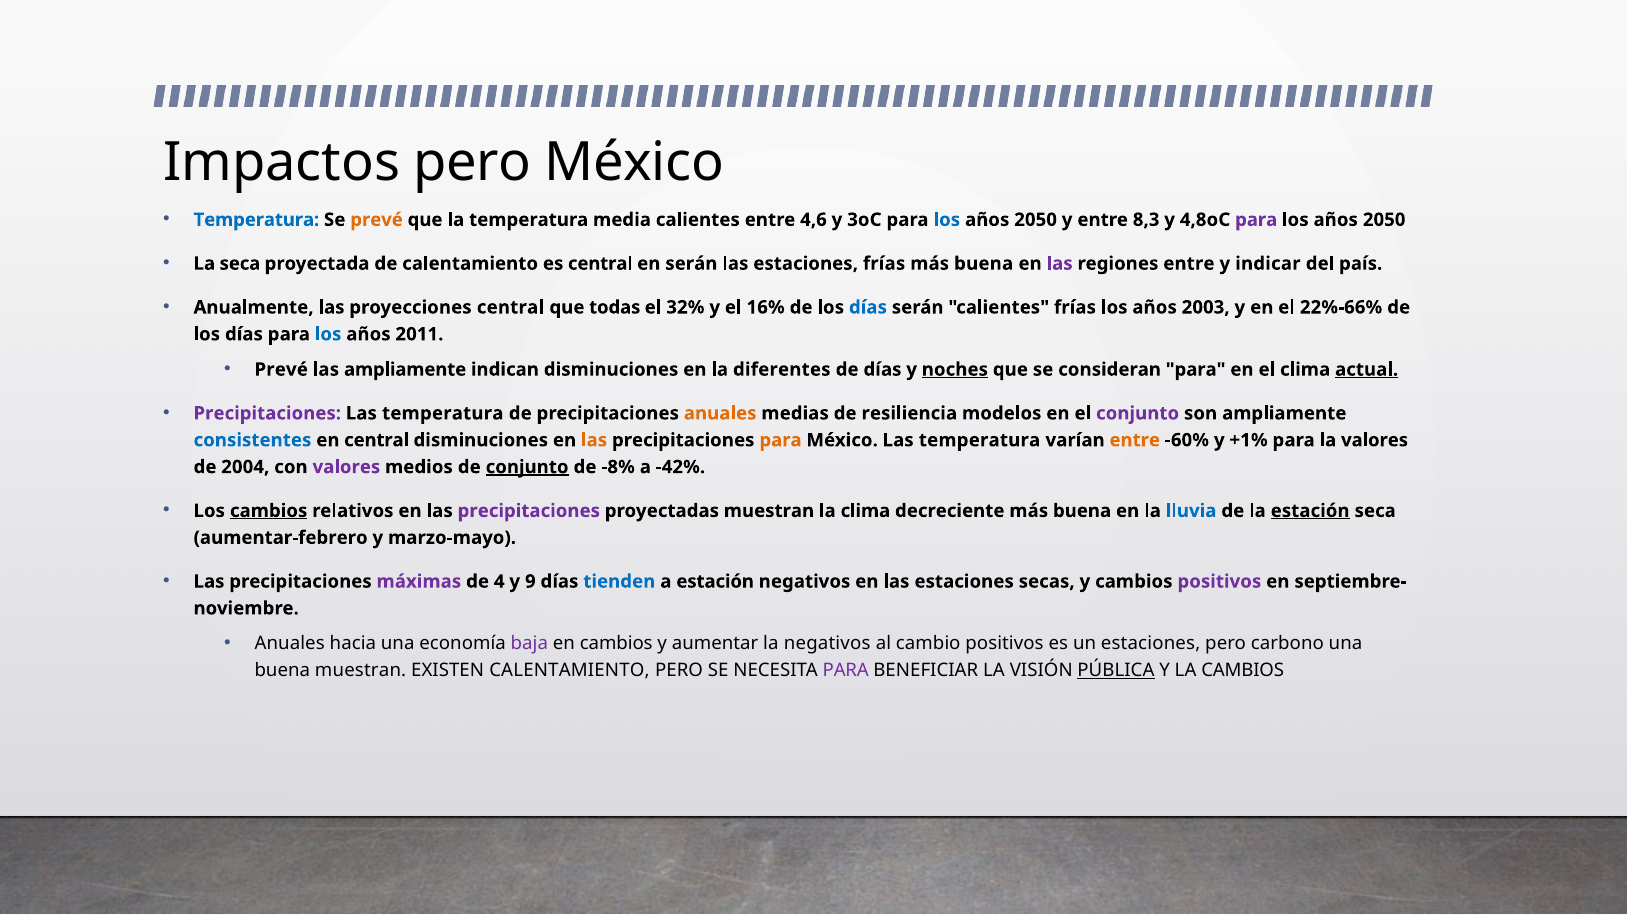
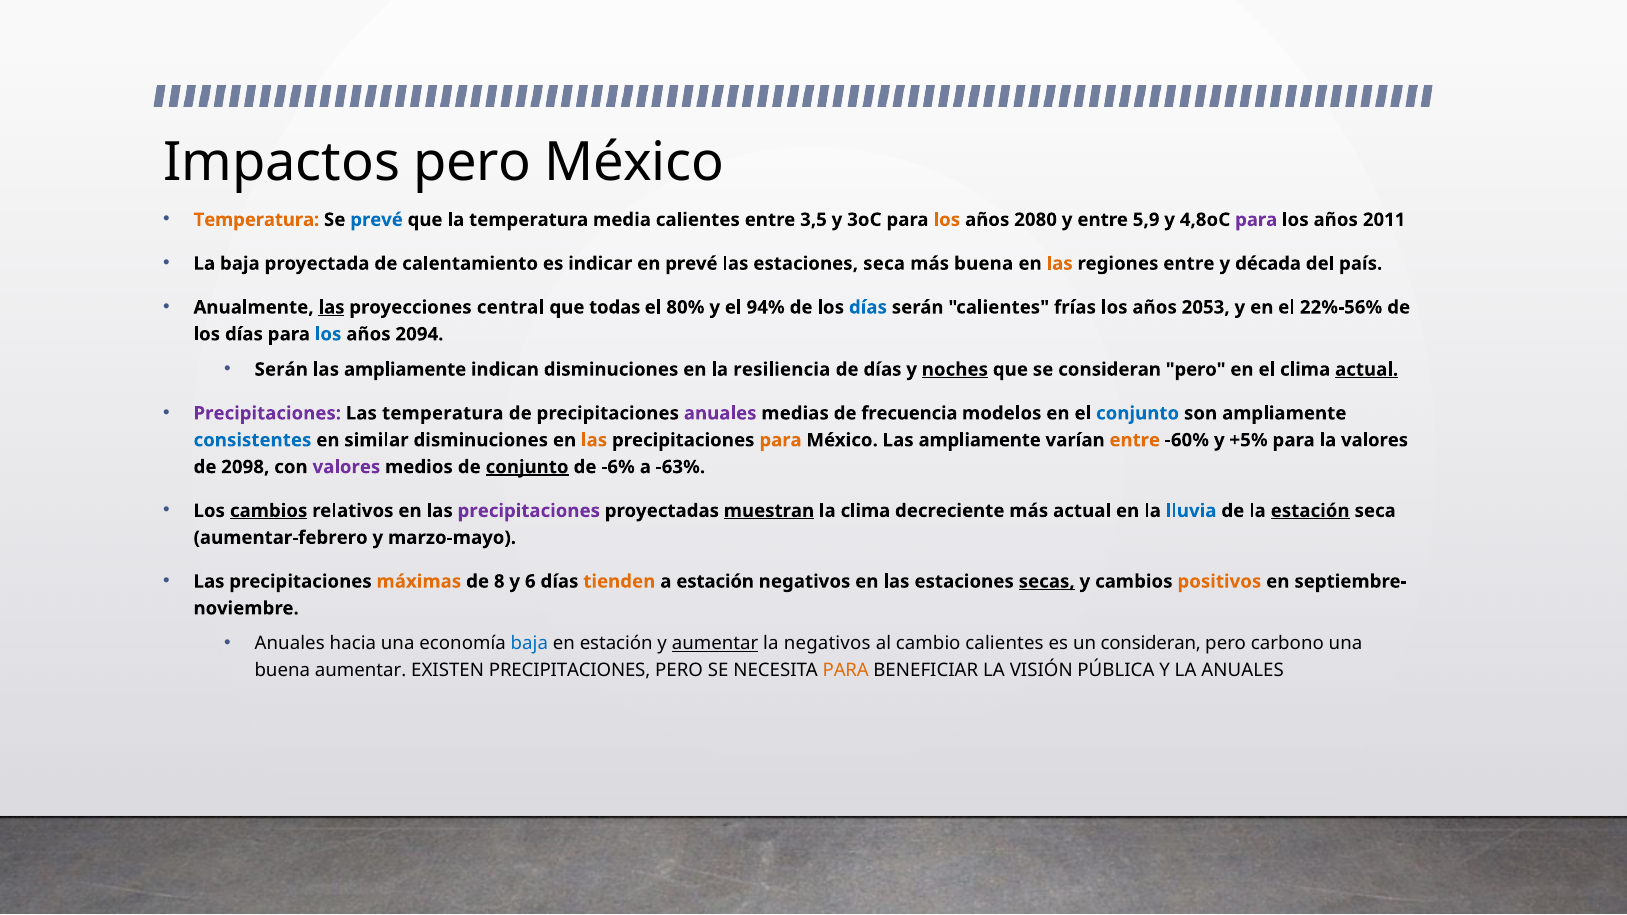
Temperatura colour: blue -> orange (256, 220)
prevé colour: orange -> blue (377, 220)
4,6: 4,6 -> 3,5 (813, 220)
los colour: blue -> orange (947, 220)
2050: 2050 -> 2080 (1036, 220)
8,3: 8,3 -> 5,9 (1146, 220)
2050: 2050 -> 2011 (1384, 220)
La seca: seca -> baja (240, 264)
es central: central -> indicar (600, 264)
en serán: serán -> prevé (691, 264)
estaciones frías: frías -> seca (884, 264)
las colour: purple -> orange (1060, 264)
indicar: indicar -> década (1268, 264)
las underline: none -> present (331, 307)
32%: 32% -> 80% (685, 307)
16%: 16% -> 94% (766, 307)
2003: 2003 -> 2053 (1206, 307)
22%-66%: 22%-66% -> 22%-56% (1341, 307)
2011: 2011 -> 2094 (419, 334)
Prevé: Prevé -> Serán (281, 370)
diferentes: diferentes -> resiliencia (782, 370)
se consideran para: para -> pero (1196, 370)
anuales colour: orange -> purple (720, 413)
resiliencia: resiliencia -> frecuencia (909, 413)
conjunto colour: purple -> blue (1138, 413)
en central: central -> similar (376, 440)
México Las temperatura: temperatura -> ampliamente (980, 440)
+1%: +1% -> +5% (1249, 440)
2004: 2004 -> 2098 (245, 467)
-8%: -8% -> -6% (618, 467)
-42%: -42% -> -63% (680, 467)
muestran underline: none -> present (769, 511)
decreciente más buena: buena -> actual (1082, 511)
máximas colour: purple -> orange (419, 582)
4: 4 -> 8 (499, 582)
9: 9 -> 6 (530, 582)
tienden colour: blue -> orange (619, 582)
secas underline: none -> present (1047, 582)
positivos colour: purple -> orange (1219, 582)
baja colour: purple -> blue (529, 644)
en cambios: cambios -> estación (616, 644)
aumentar underline: none -> present (715, 644)
cambio positivos: positivos -> calientes (1005, 644)
un estaciones: estaciones -> consideran (1151, 644)
buena muestran: muestran -> aumentar (361, 671)
EXISTEN CALENTAMIENTO: CALENTAMIENTO -> PRECIPITACIONES (570, 671)
PARA colour: purple -> orange (846, 671)
PÚBLICA underline: present -> none (1116, 671)
LA CAMBIOS: CAMBIOS -> ANUALES (1243, 671)
